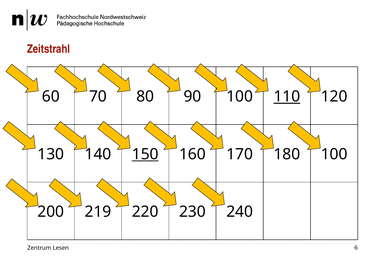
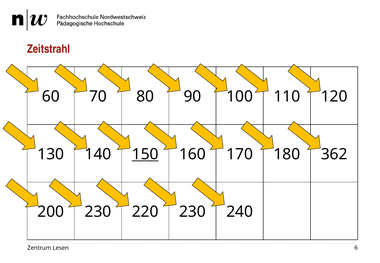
110 underline: present -> none (287, 97)
180 100: 100 -> 362 (334, 154)
200 219: 219 -> 230 (98, 212)
